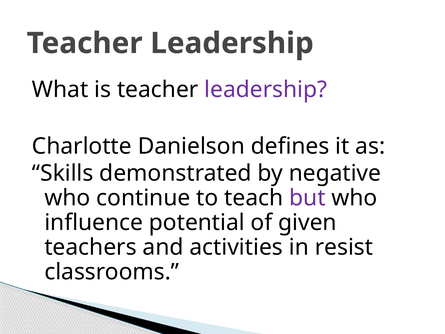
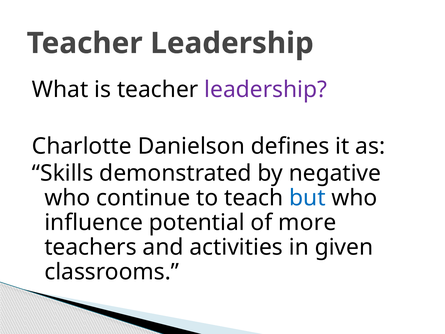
but colour: purple -> blue (307, 198)
given: given -> more (307, 222)
resist: resist -> given (344, 247)
